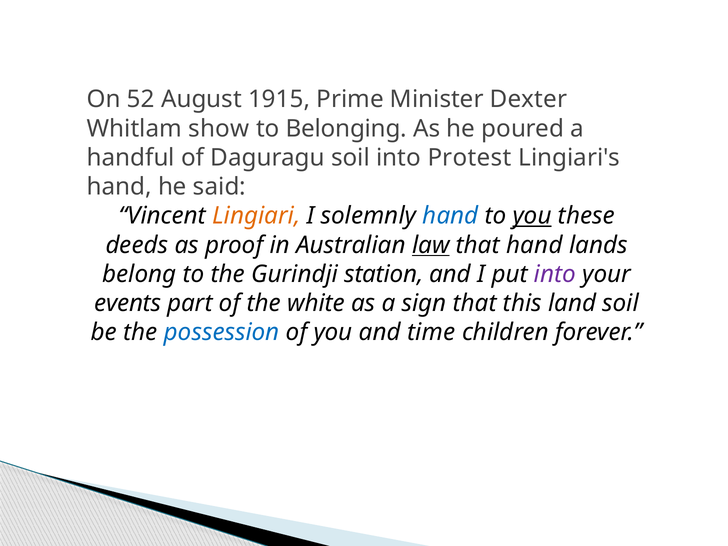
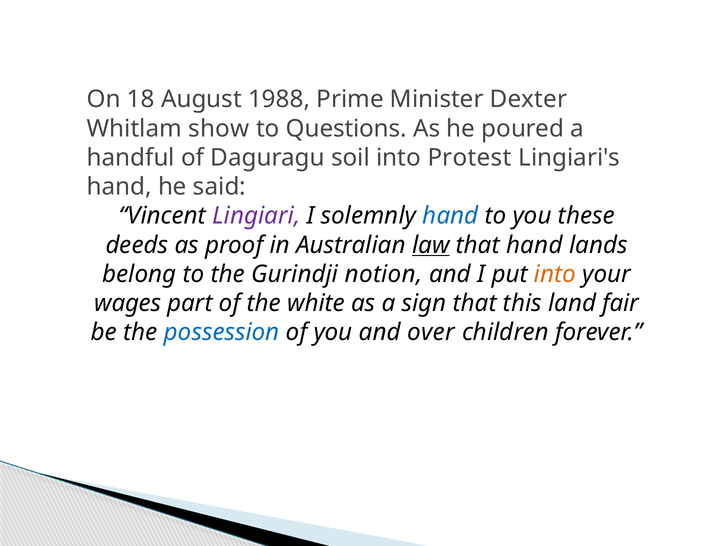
52: 52 -> 18 (141, 99)
1915: 1915 -> 1988 (279, 99)
Belonging: Belonging -> Questions (346, 129)
Lingiari colour: orange -> purple (256, 216)
you underline: present -> none (532, 216)
station: station -> notion (384, 274)
into colour: purple -> orange (555, 274)
events: events -> wages (128, 303)
land soil: soil -> fair (621, 303)
time: time -> over (431, 332)
